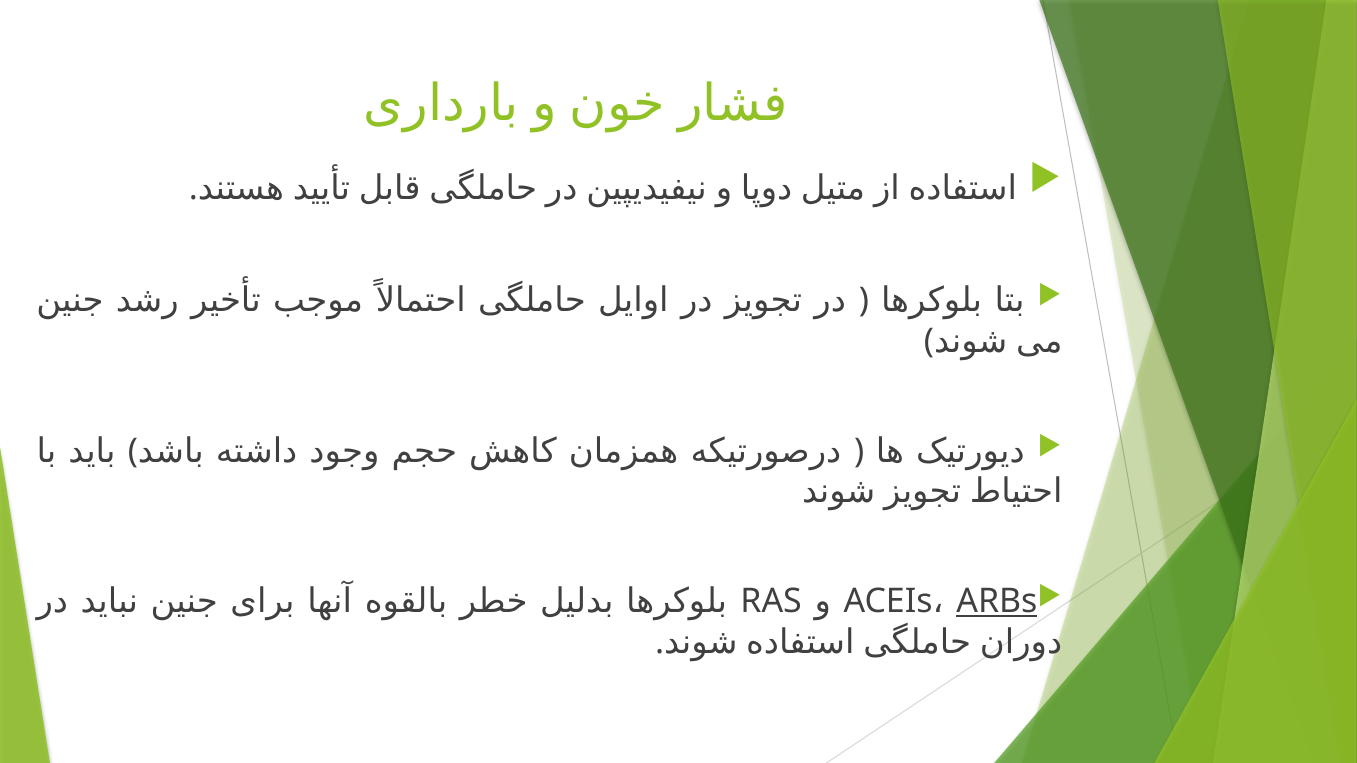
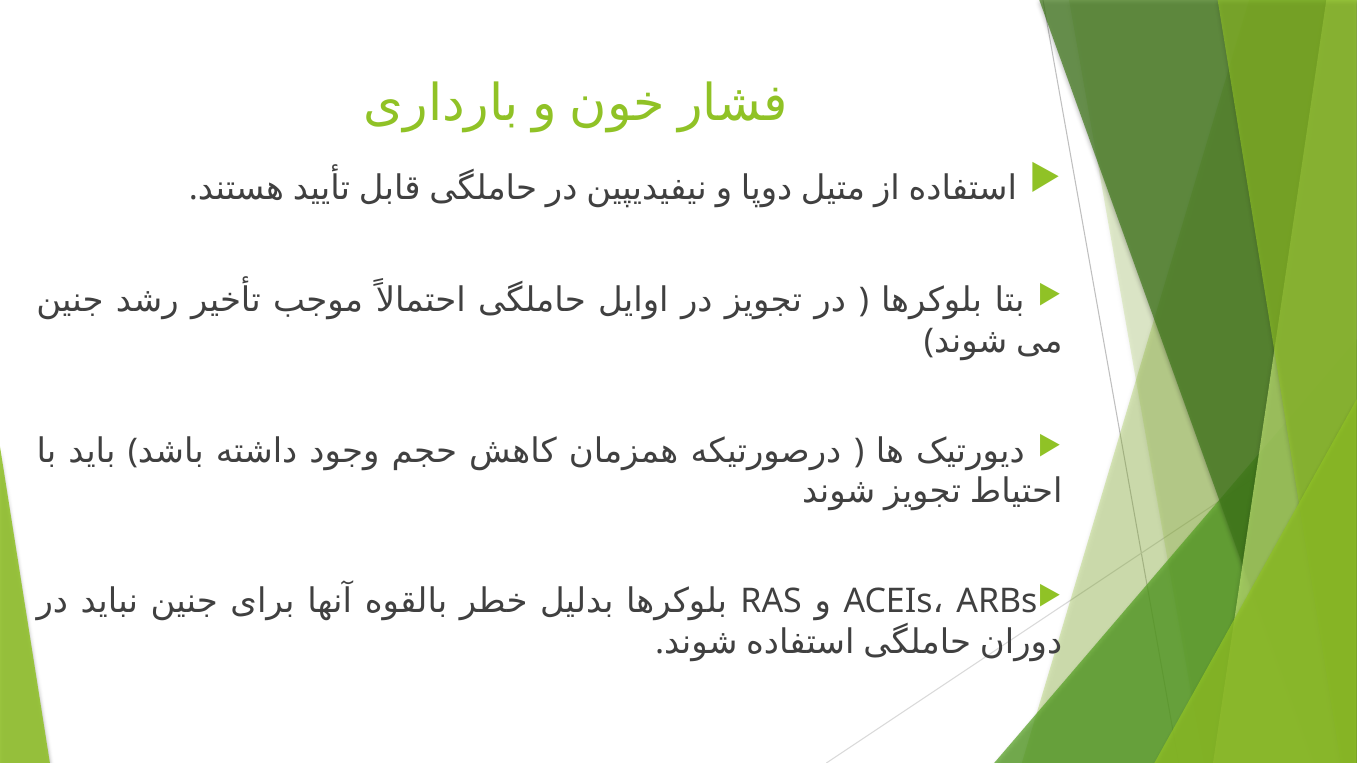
ARBs underline: present -> none (997, 602)
